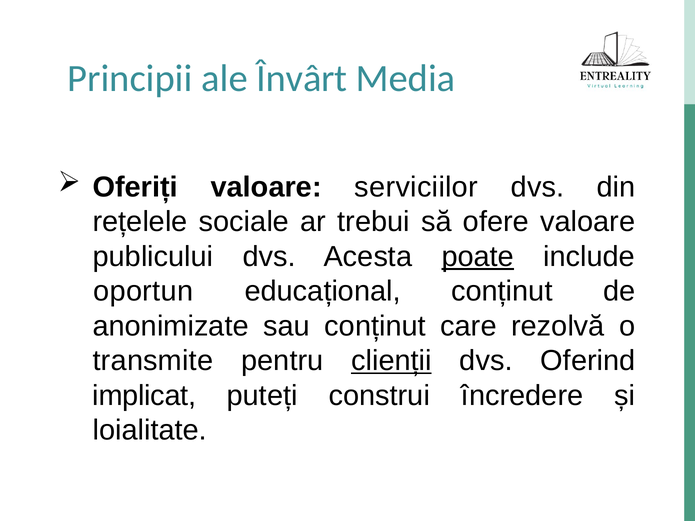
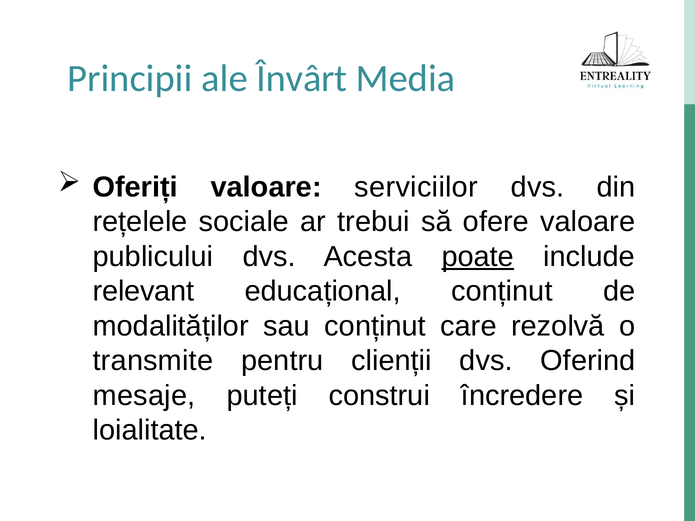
oportun: oportun -> relevant (143, 291)
anonimizate: anonimizate -> modalităților (171, 326)
clienții underline: present -> none (391, 361)
implicat: implicat -> mesaje (144, 396)
